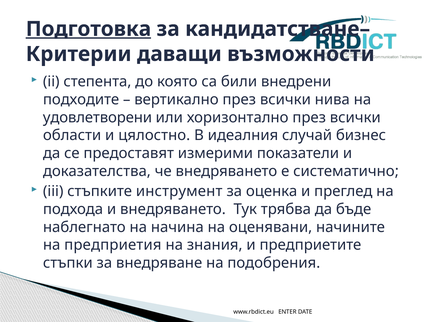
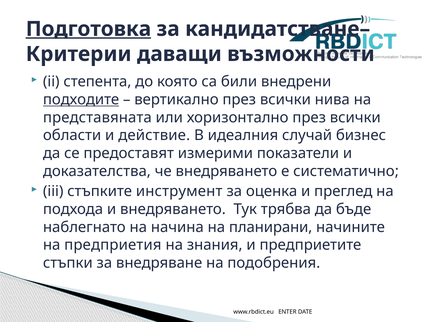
подходите underline: none -> present (81, 100)
удовлетворени: удовлетворени -> представяната (97, 118)
цялостно: цялостно -> действие (154, 136)
оценявани: оценявани -> планирани (271, 227)
